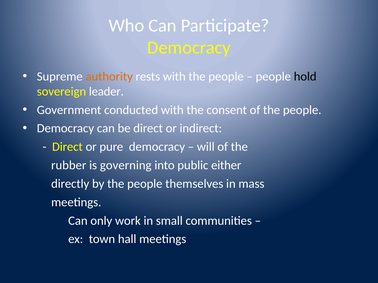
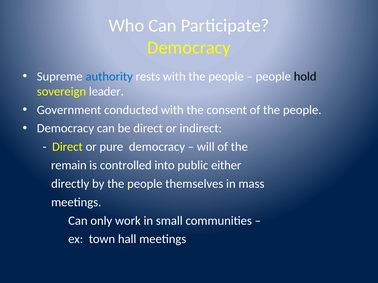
authority colour: orange -> blue (109, 76)
rubber: rubber -> remain (69, 166)
governing: governing -> controlled (126, 166)
